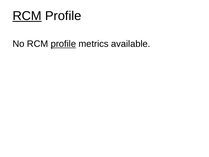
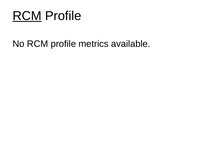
profile underline: present -> none (63, 44)
